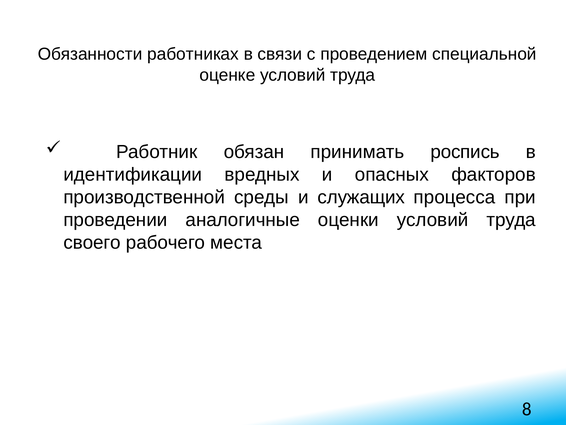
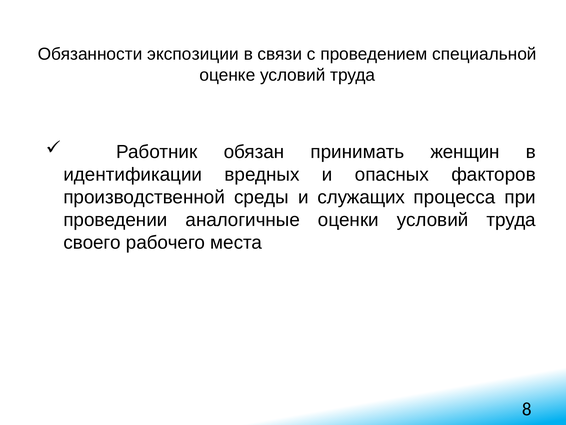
работниках: работниках -> экспозиции (193, 54)
роспись: роспись -> женщин (465, 152)
